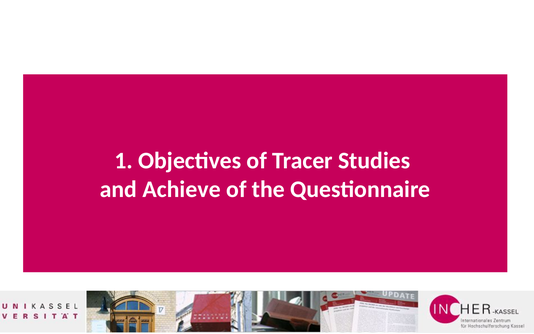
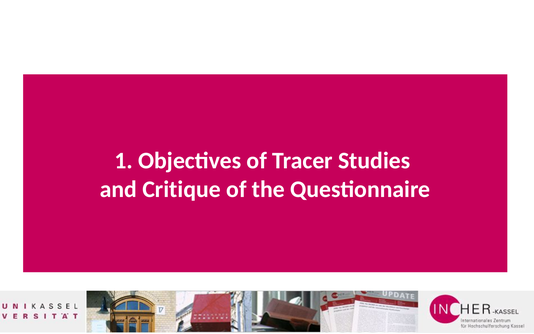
Achieve: Achieve -> Critique (182, 189)
